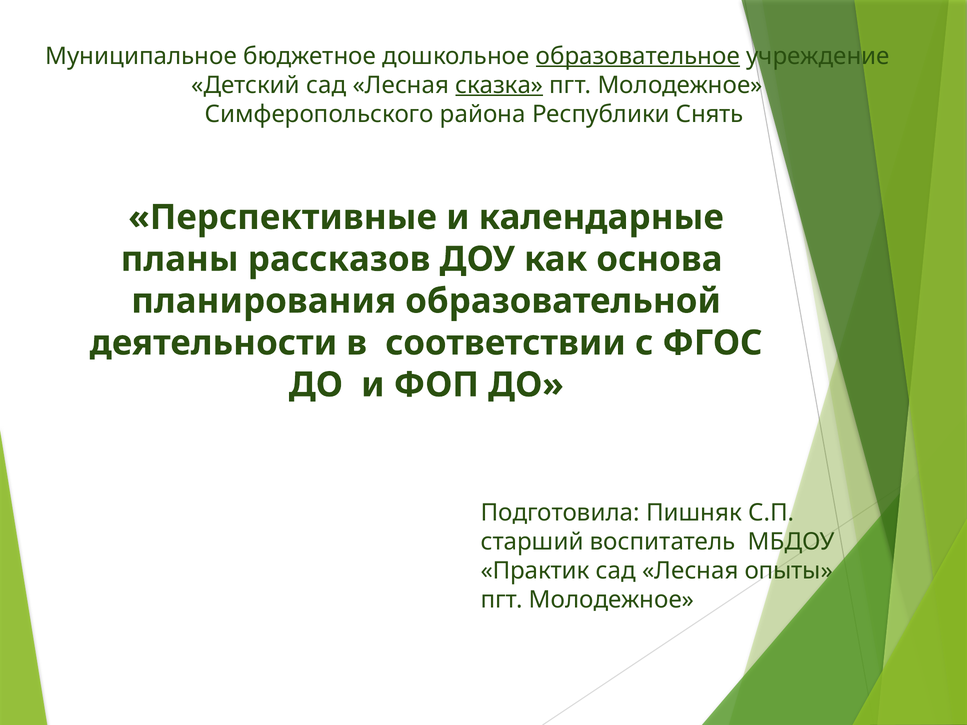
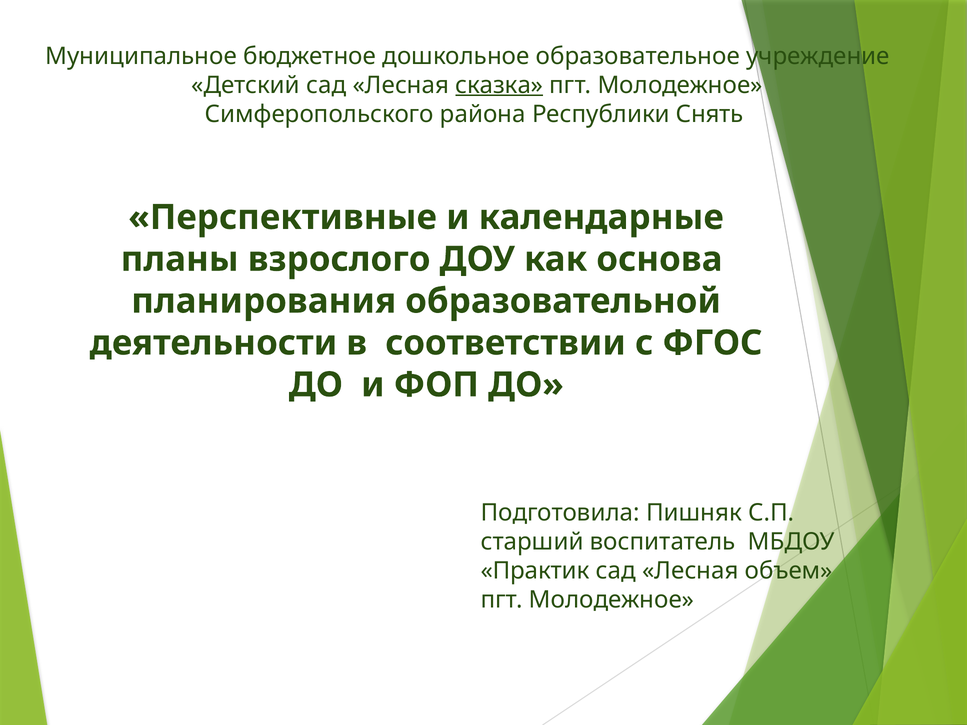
образовательное underline: present -> none (638, 56)
рассказов: рассказов -> взрослого (339, 259)
опыты: опыты -> объем (789, 571)
